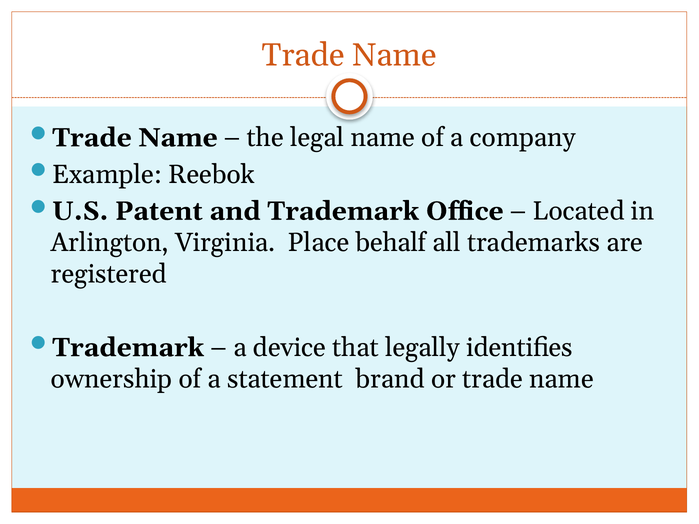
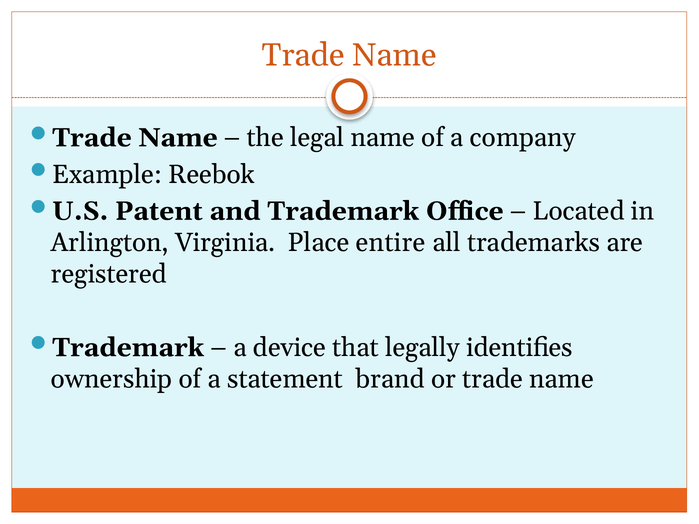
behalf: behalf -> entire (391, 243)
